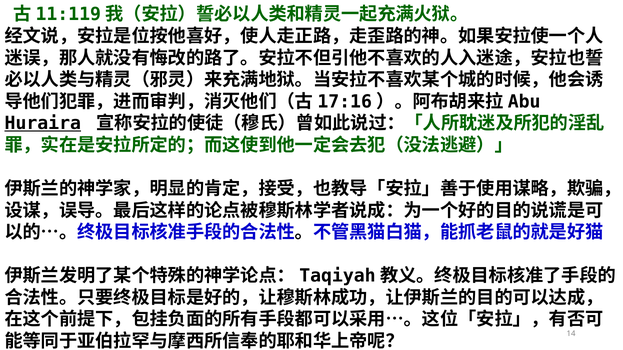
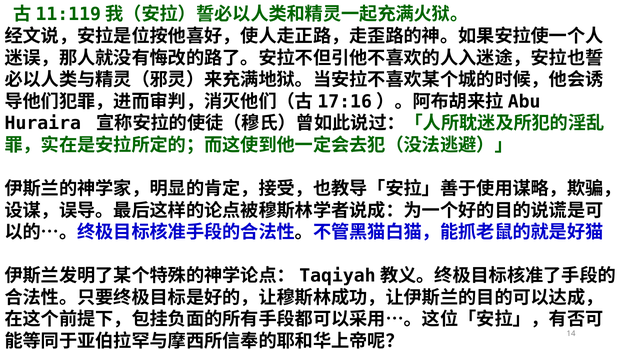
Huraira underline: present -> none (43, 124)
